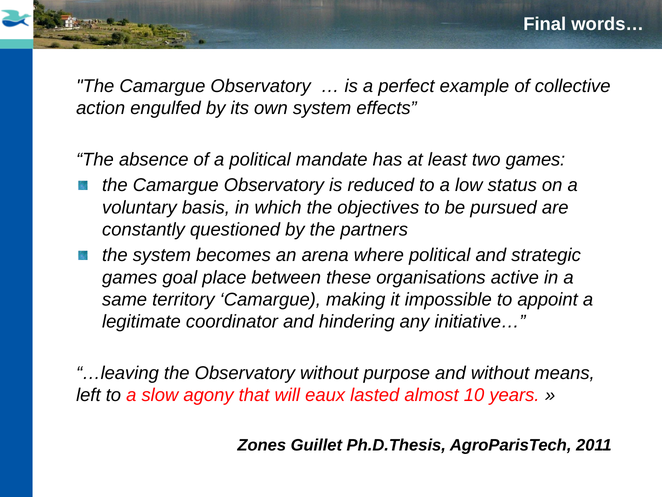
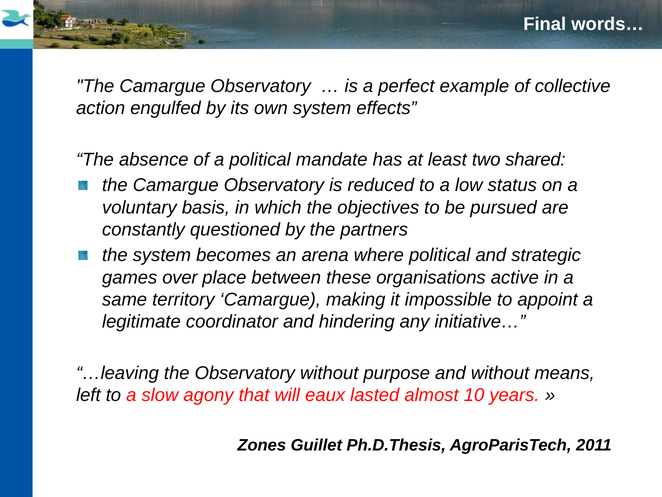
two games: games -> shared (535, 159)
goal: goal -> over (180, 277)
